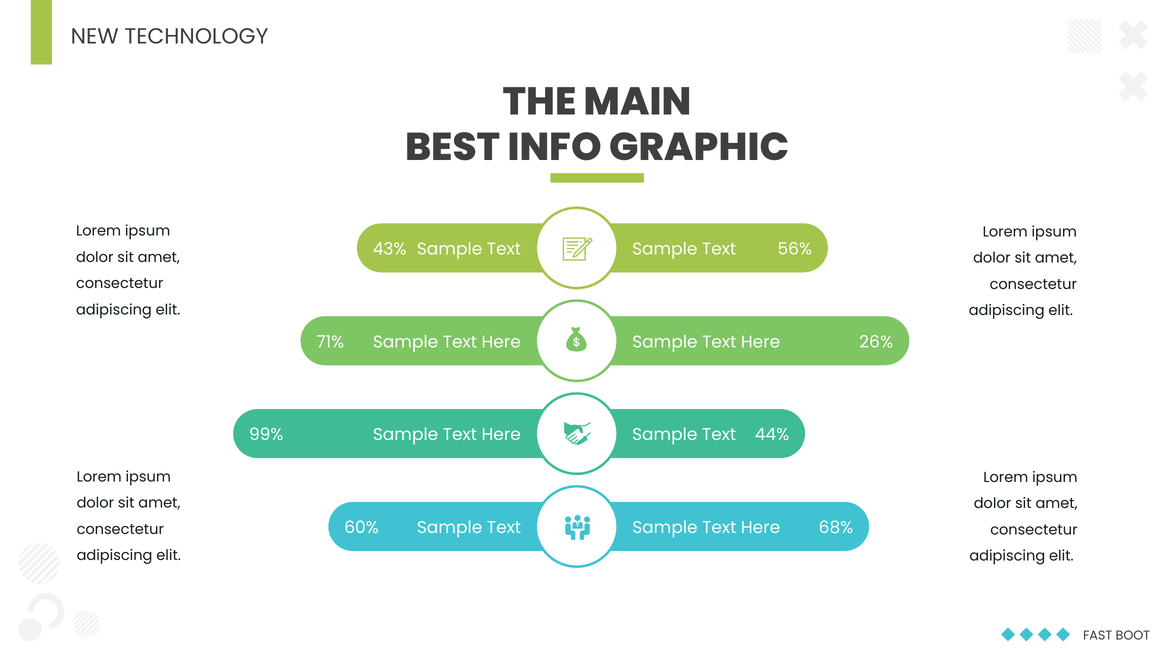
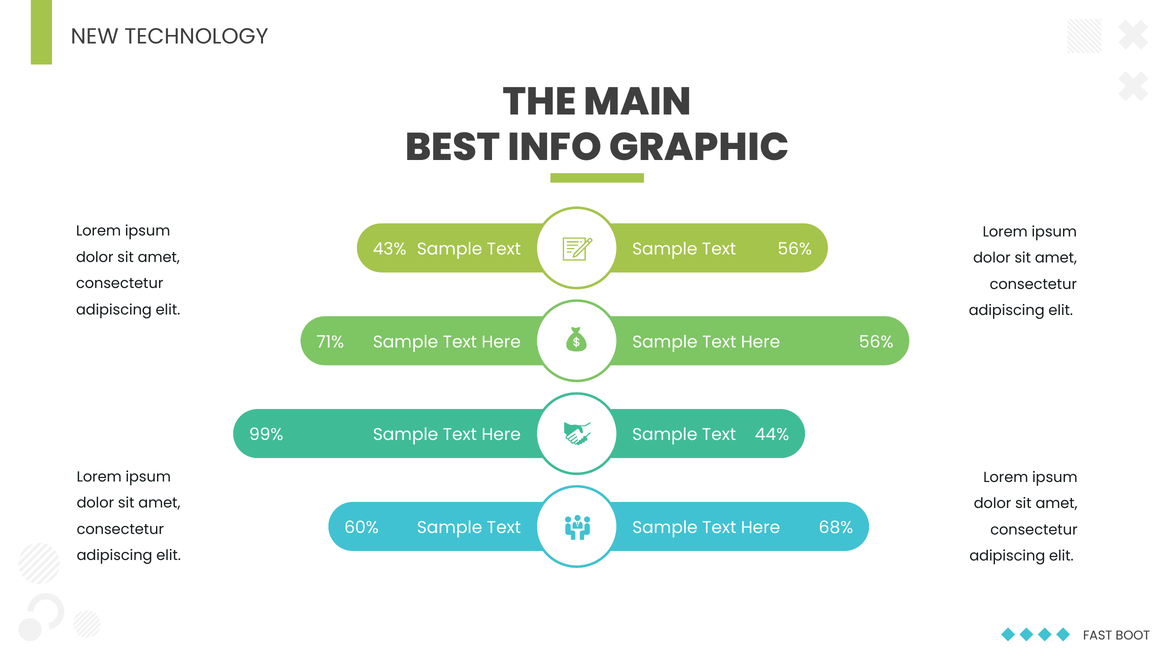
26%: 26% -> 56% (876, 342)
